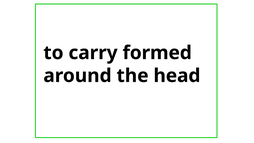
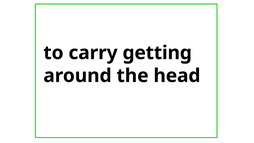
formed: formed -> getting (157, 53)
